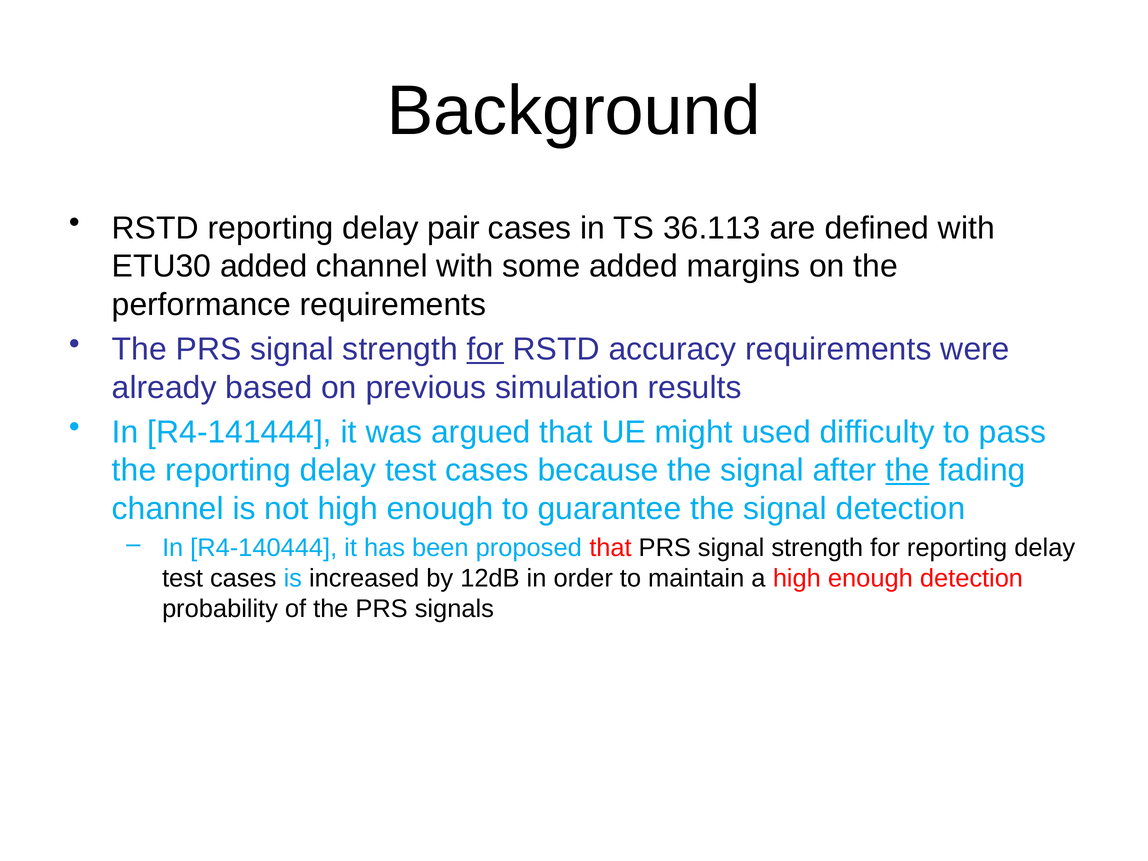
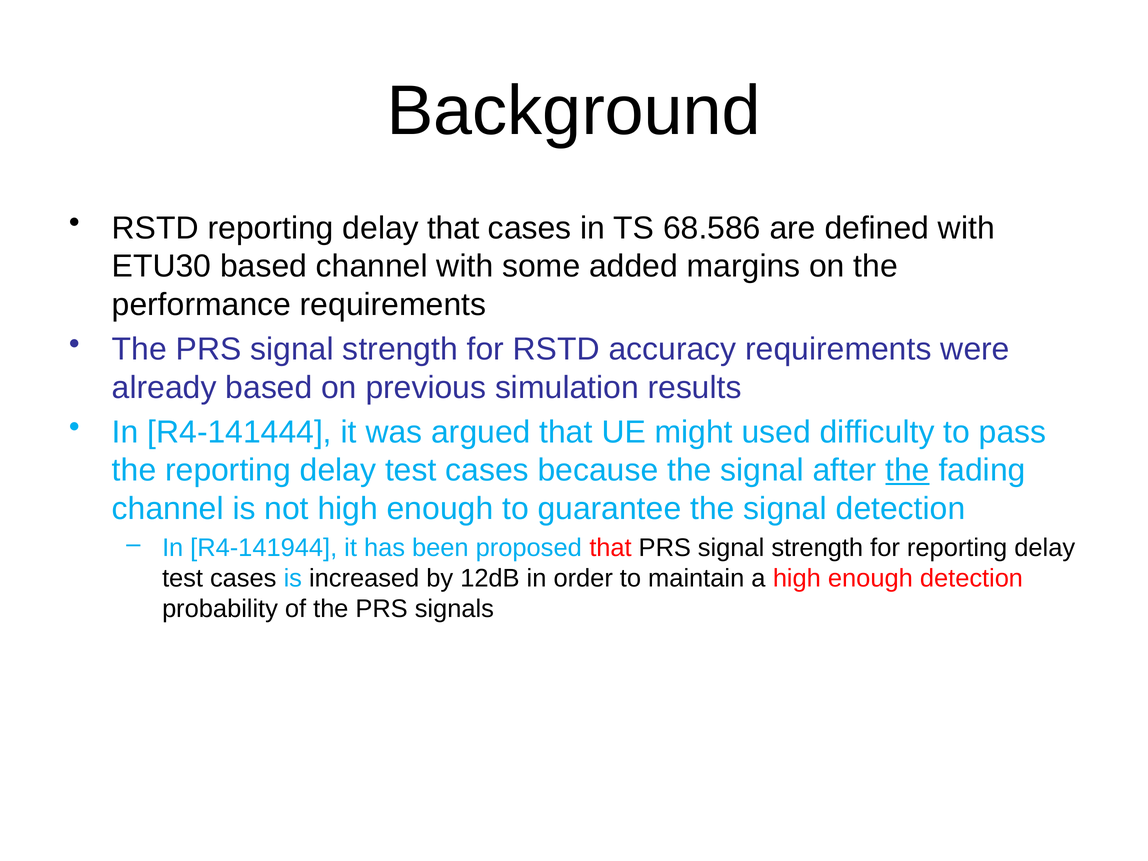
delay pair: pair -> that (454, 228)
36.113: 36.113 -> 68.586 (712, 228)
ETU30 added: added -> based (264, 266)
for underline: present -> none (485, 349)
R4-140444: R4-140444 -> R4-141944 (264, 548)
